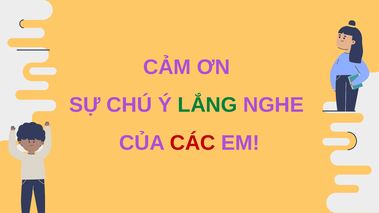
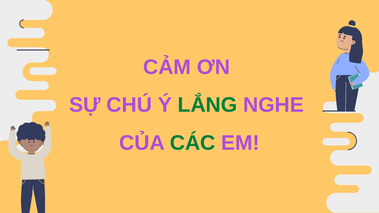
CÁC colour: red -> green (193, 143)
